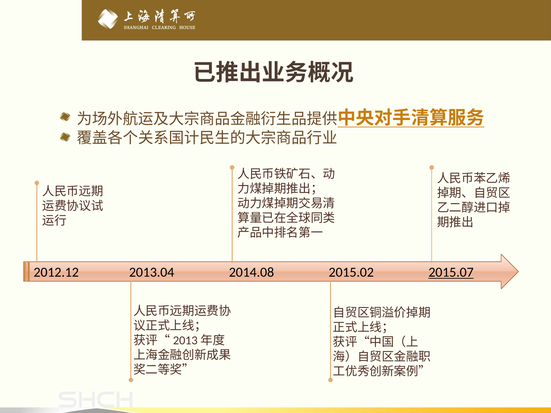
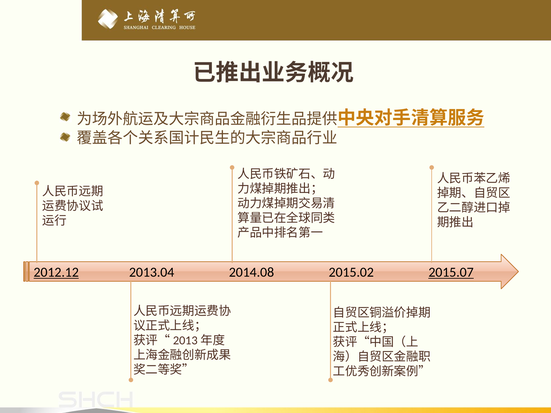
2012.12 underline: none -> present (56, 272)
